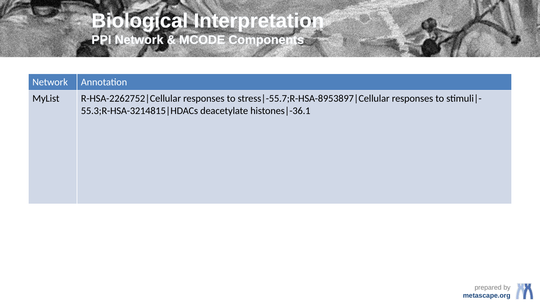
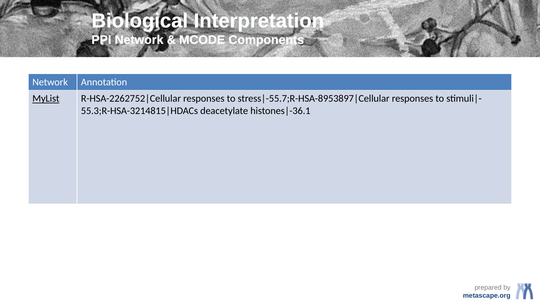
MyList underline: none -> present (46, 99)
